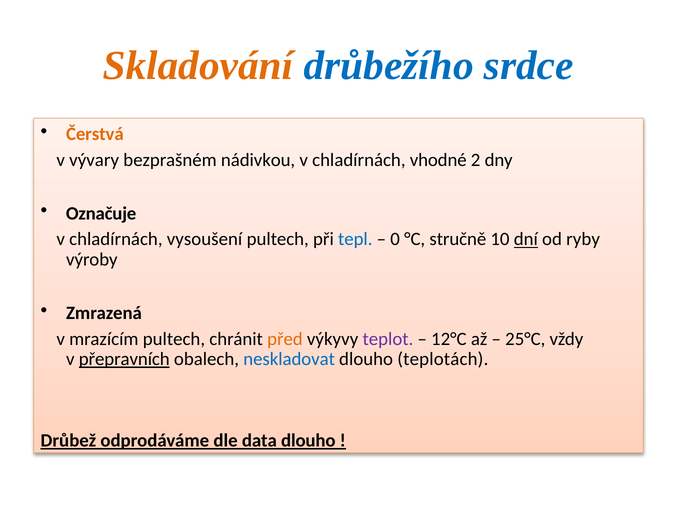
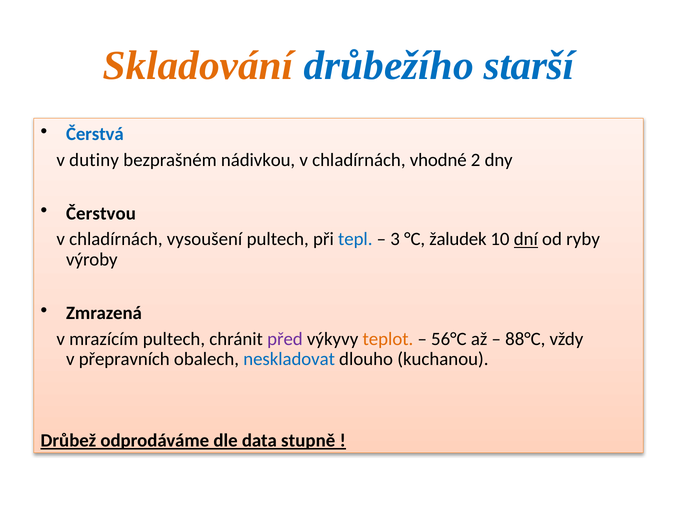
srdce: srdce -> starší (529, 66)
Čerstvá colour: orange -> blue (95, 134)
vývary: vývary -> dutiny (94, 160)
Označuje: Označuje -> Čerstvou (101, 214)
0: 0 -> 3 (395, 240)
stručně: stručně -> žaludek (458, 240)
před colour: orange -> purple (285, 339)
teplot colour: purple -> orange (388, 339)
12°C: 12°C -> 56°C (449, 339)
25°C: 25°C -> 88°C (525, 339)
přepravních underline: present -> none (124, 360)
teplotách: teplotách -> kuchanou (443, 360)
data dlouho: dlouho -> stupně (308, 441)
